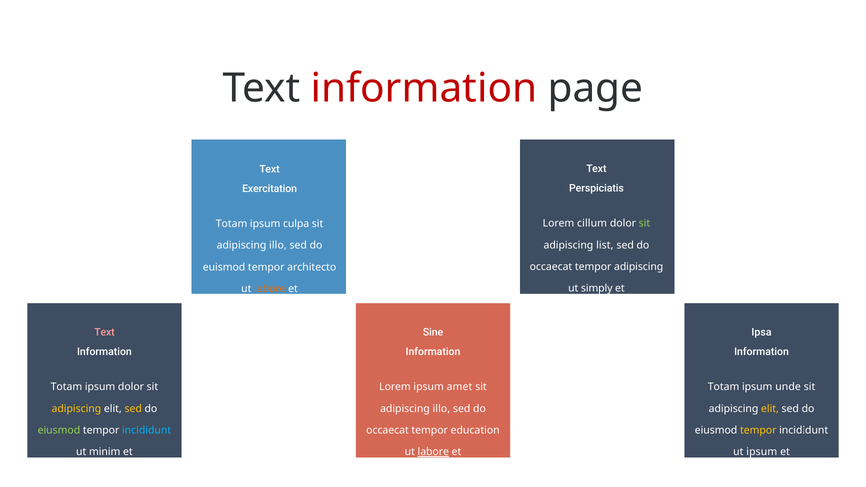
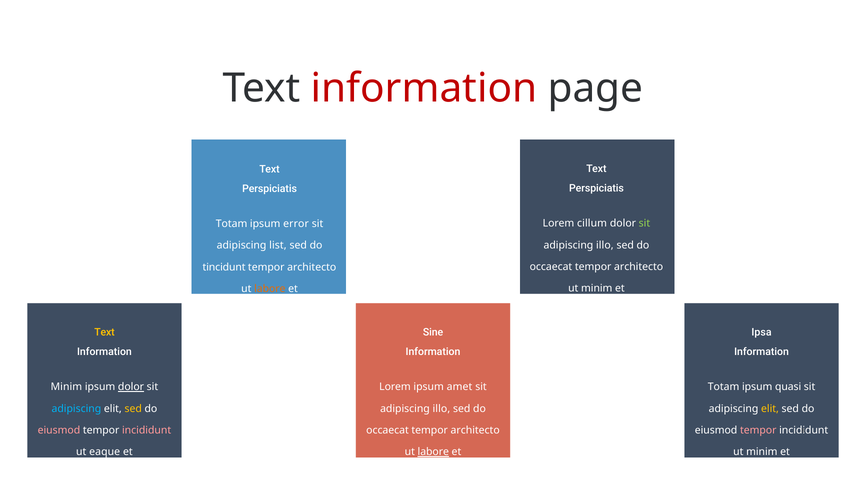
Exercitation: Exercitation -> Perspiciatis (270, 189)
culpa: culpa -> error (296, 224)
list: list -> illo (605, 245)
illo: illo -> list (278, 245)
adipiscing: adipiscing -> architecto (639, 267)
euismod: euismod -> tincidunt (224, 267)
simply: simply -> minim (597, 288)
Text colour: pink -> yellow (105, 333)
Totam: Totam -> Minim (66, 387)
dolor underline: none -> present (131, 387)
unde: unde -> quasi (788, 387)
adipiscing colour: yellow -> light blue (76, 409)
eiusmod colour: light green -> pink (59, 430)
incididunt colour: light blue -> pink (147, 430)
education: education -> architecto (475, 430)
tempor colour: yellow -> pink (758, 430)
minim: minim -> eaque (105, 452)
ipsum: ipsum -> minim (762, 452)
